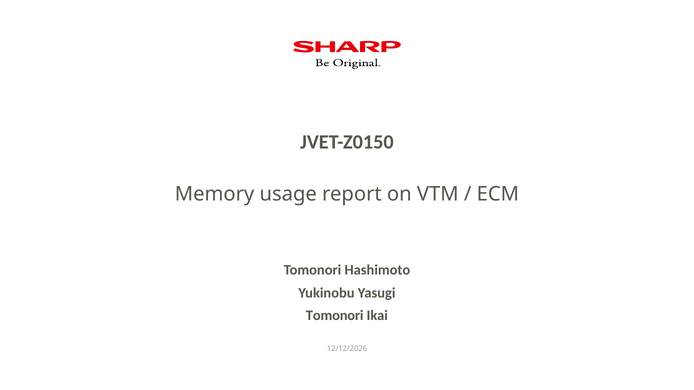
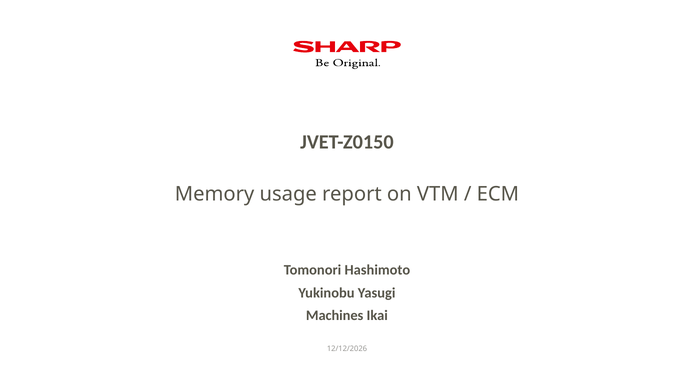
Tomonori: Tomonori -> Machines (335, 316)
